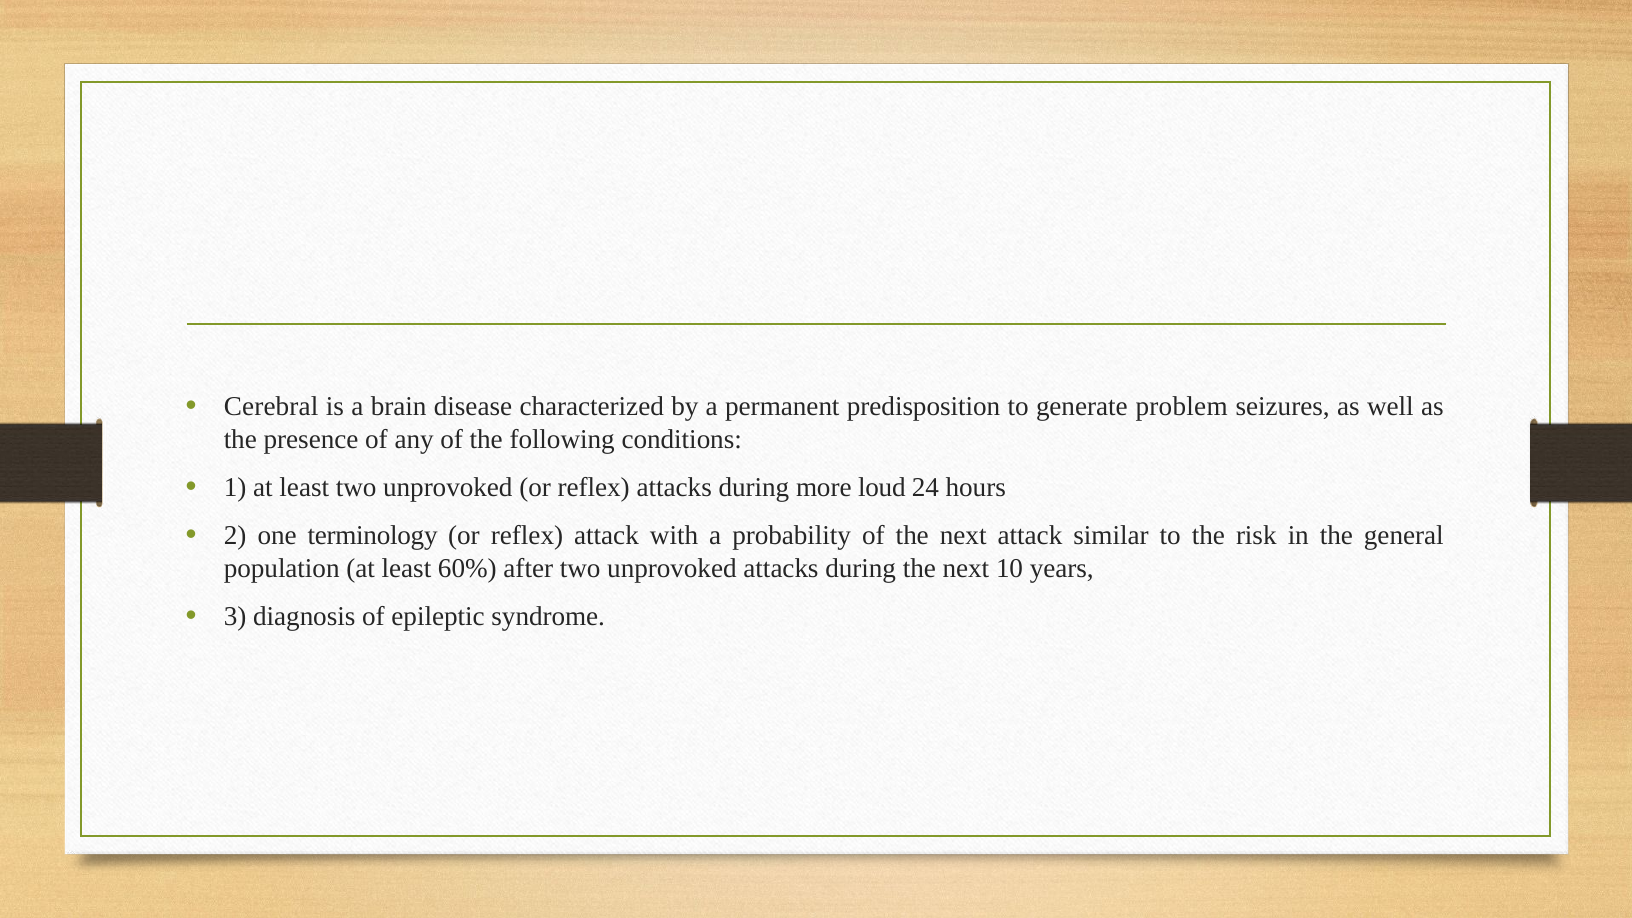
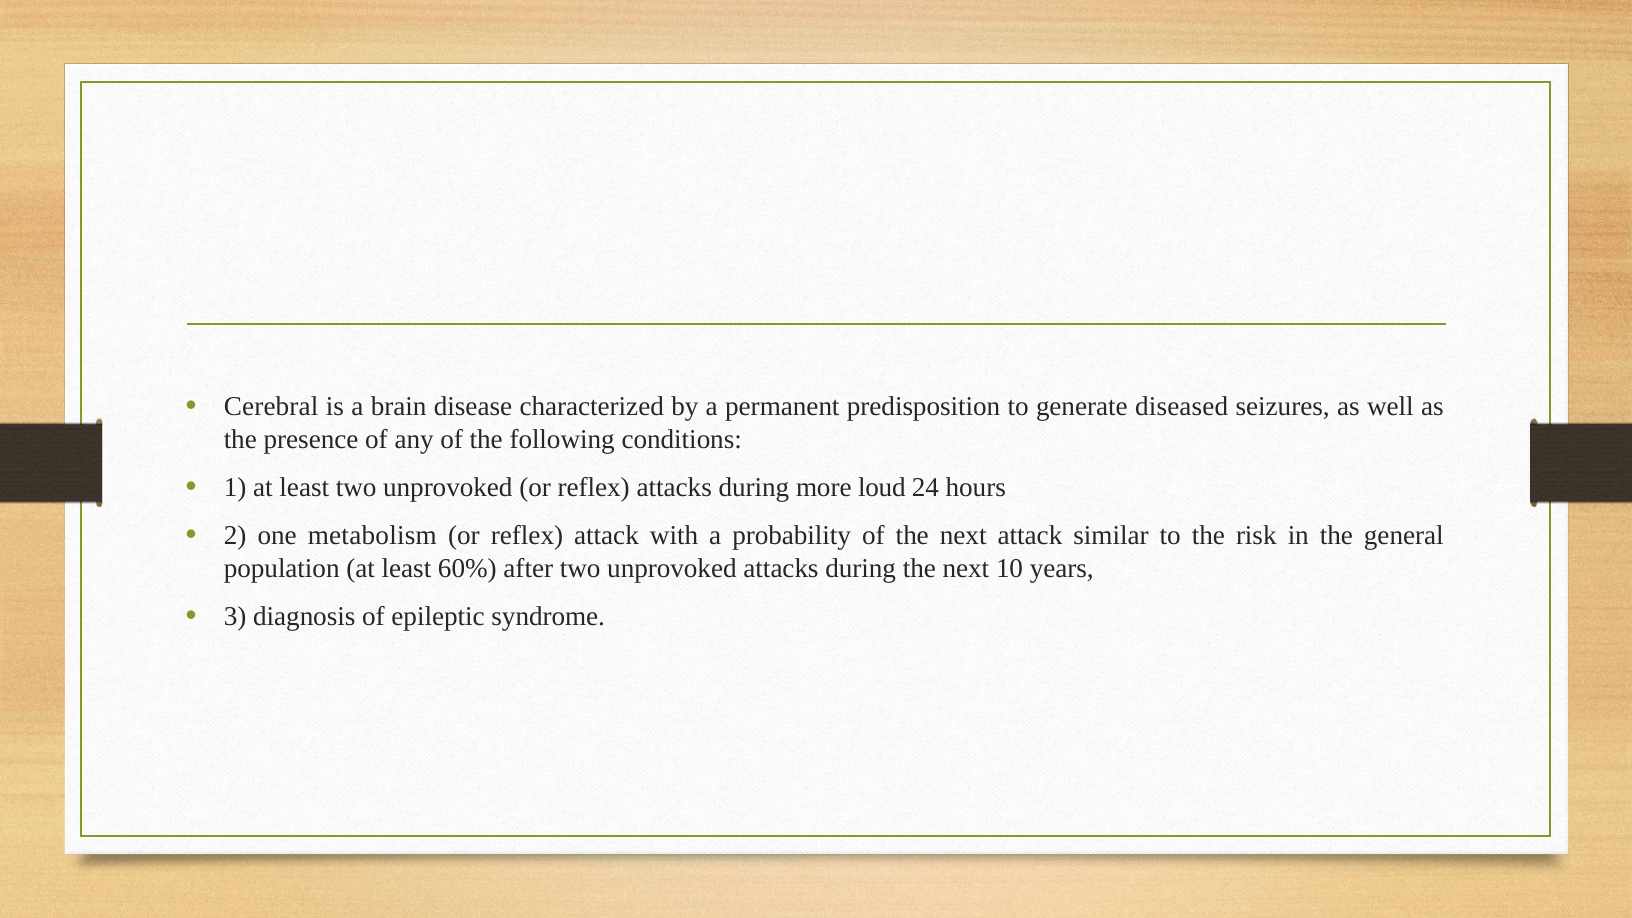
problem: problem -> diseased (1182, 407)
terminology: terminology -> metabolism (372, 536)
